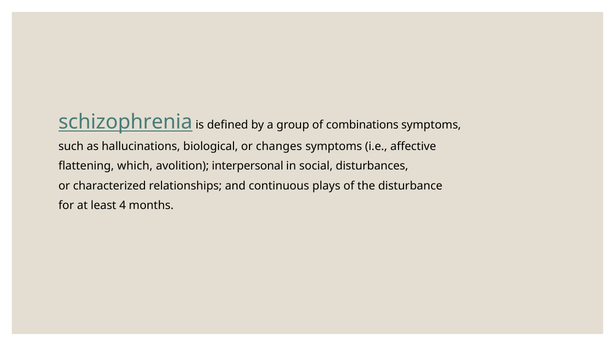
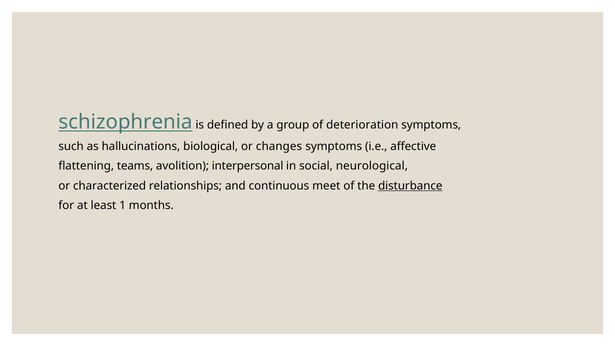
combinations: combinations -> deterioration (362, 125)
which: which -> teams (135, 166)
disturbances: disturbances -> neurological (372, 166)
plays: plays -> meet (326, 186)
disturbance underline: none -> present (410, 186)
4: 4 -> 1 (123, 205)
